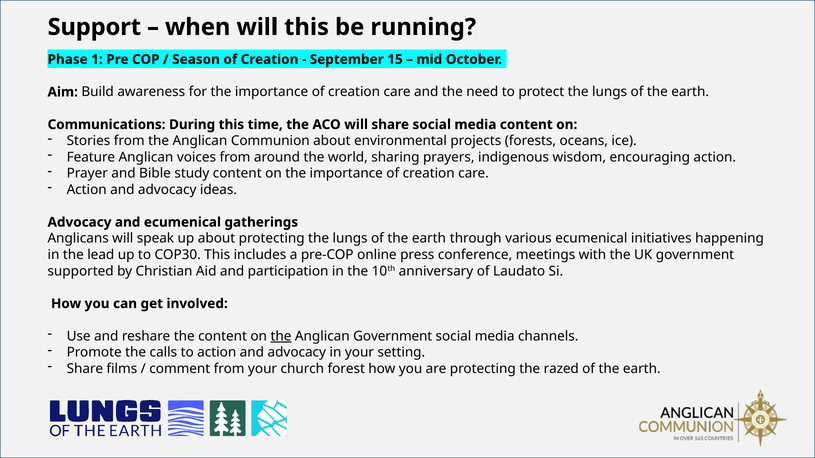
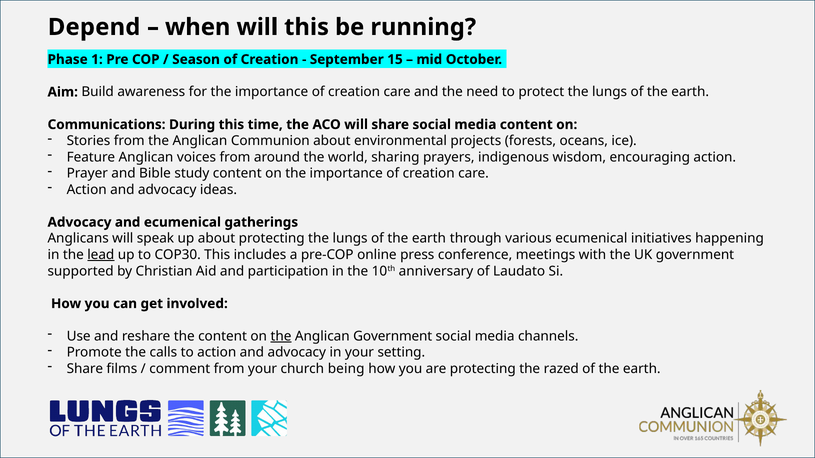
Support: Support -> Depend (94, 27)
lead underline: none -> present (101, 255)
forest: forest -> being (346, 369)
